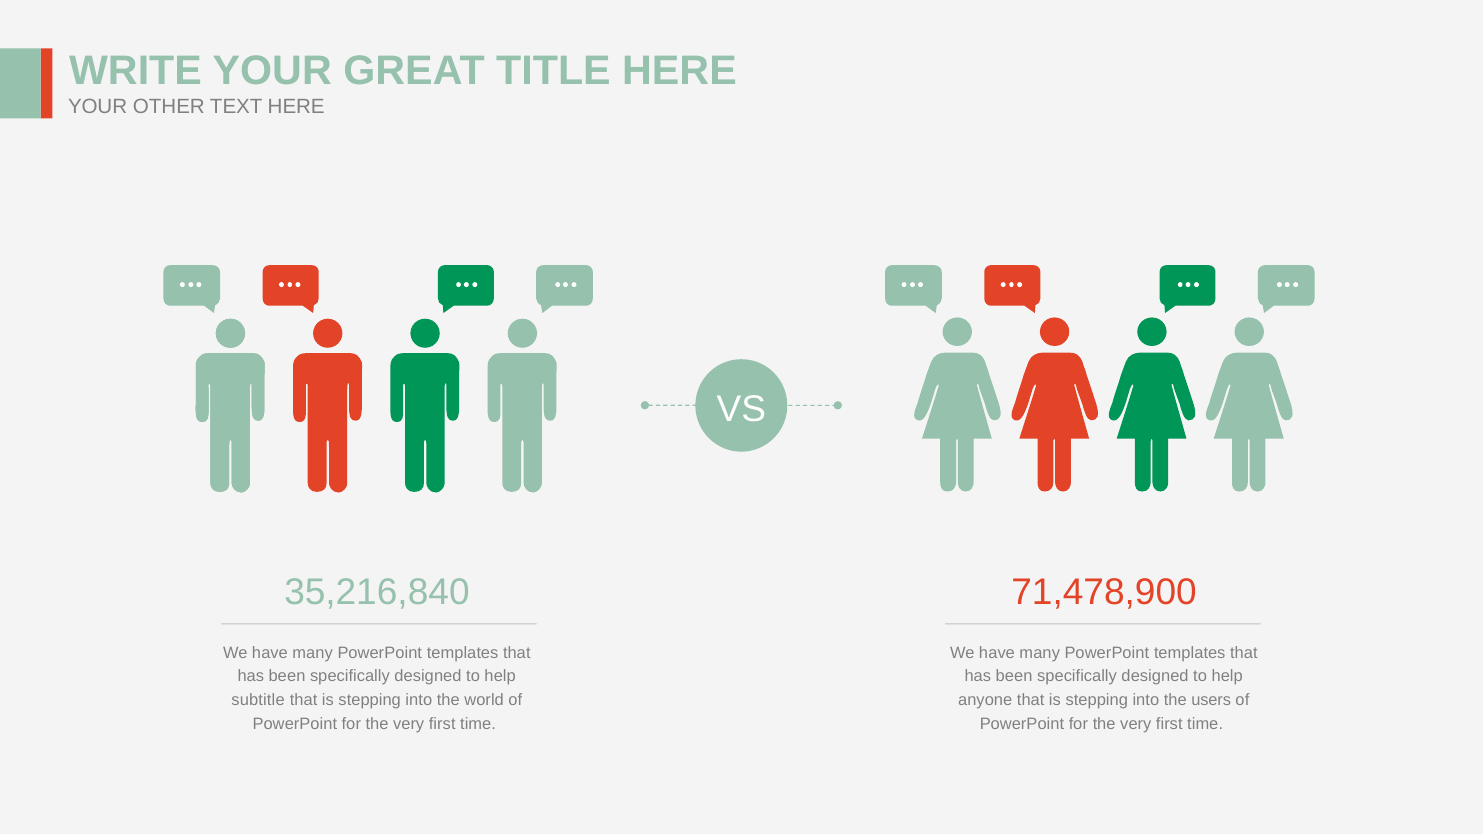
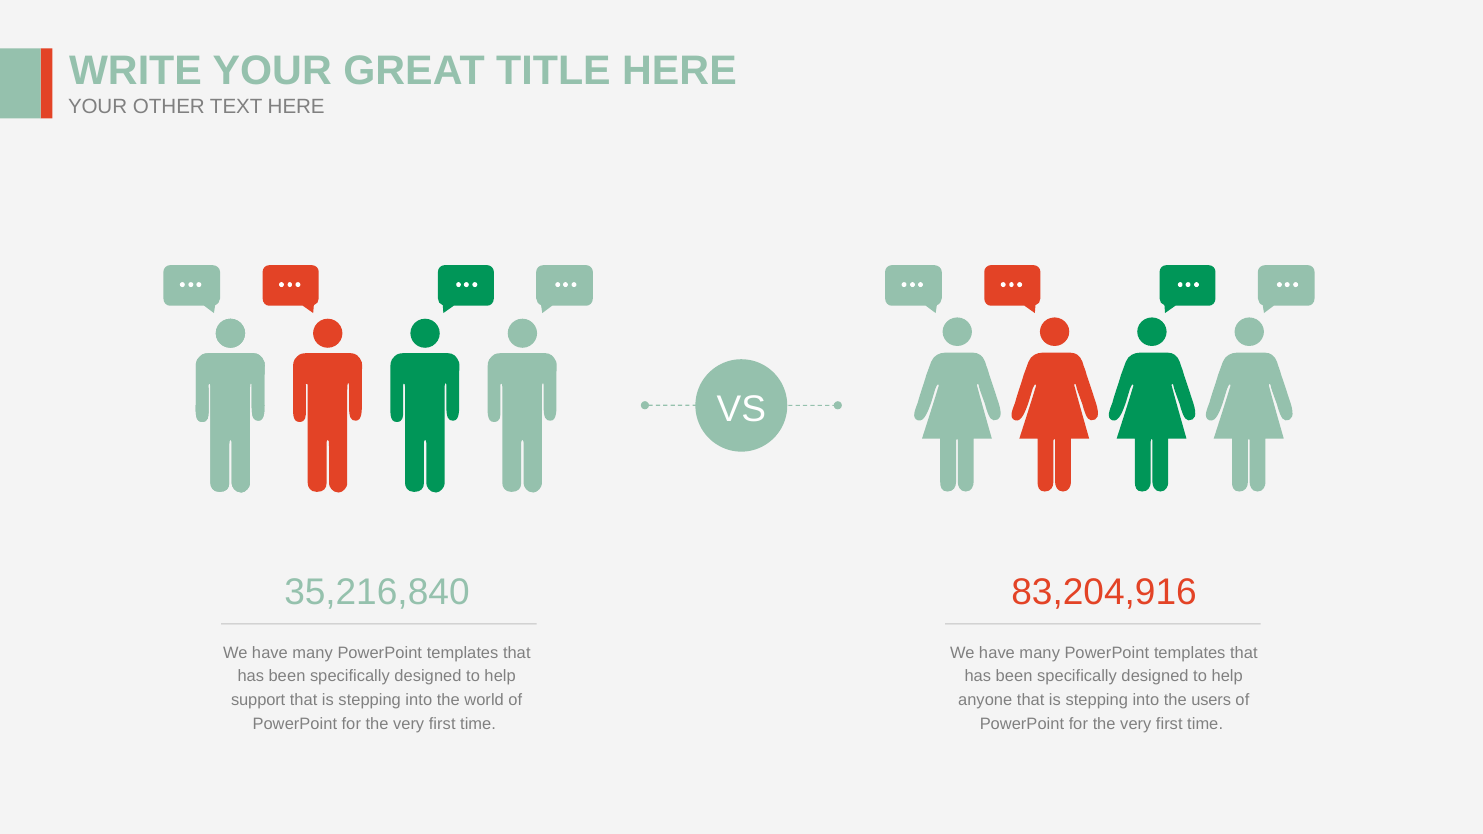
71,478,900: 71,478,900 -> 83,204,916 (1104, 592)
subtitle: subtitle -> support (258, 700)
